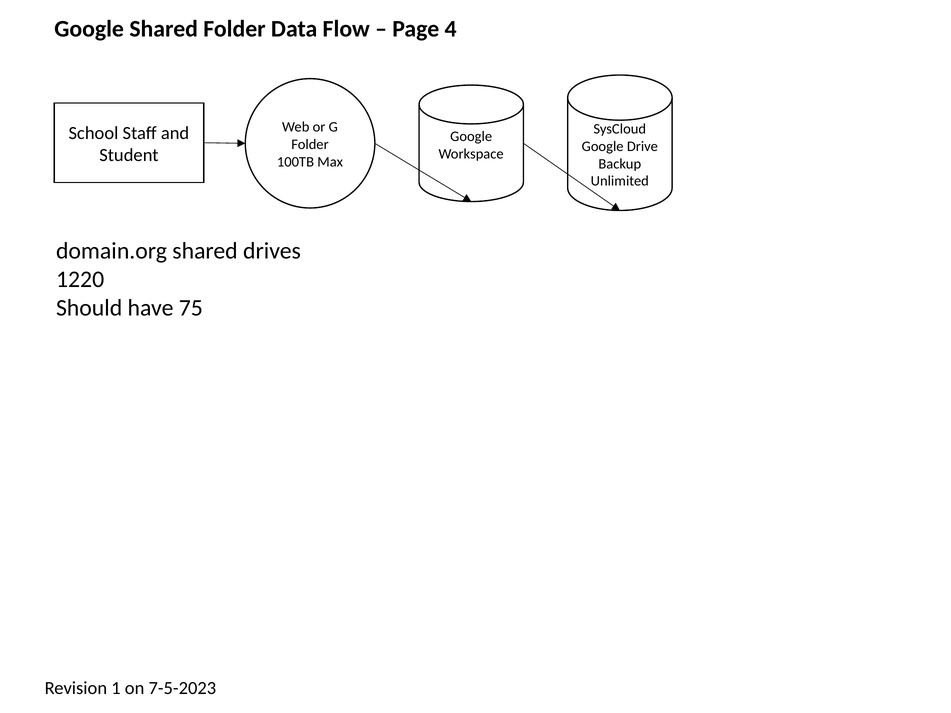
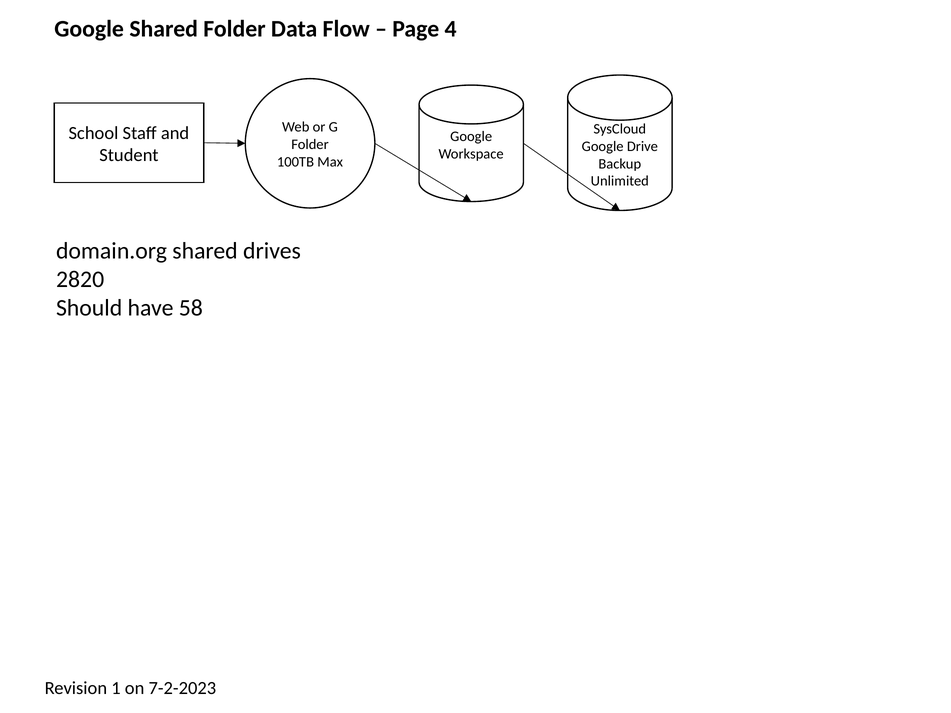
1220: 1220 -> 2820 (80, 279)
75: 75 -> 58 (191, 308)
7-5-2023: 7-5-2023 -> 7-2-2023 (182, 689)
